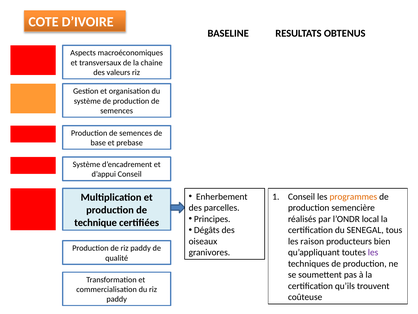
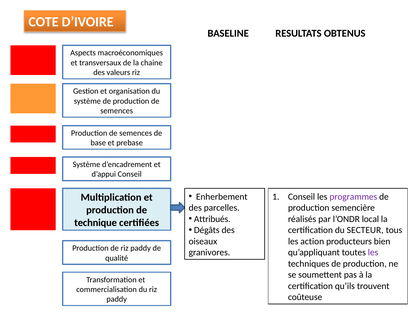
programmes colour: orange -> purple (353, 196)
Principes: Principes -> Attribués (212, 219)
SENEGAL: SENEGAL -> SECTEUR (365, 230)
raison: raison -> action (312, 241)
